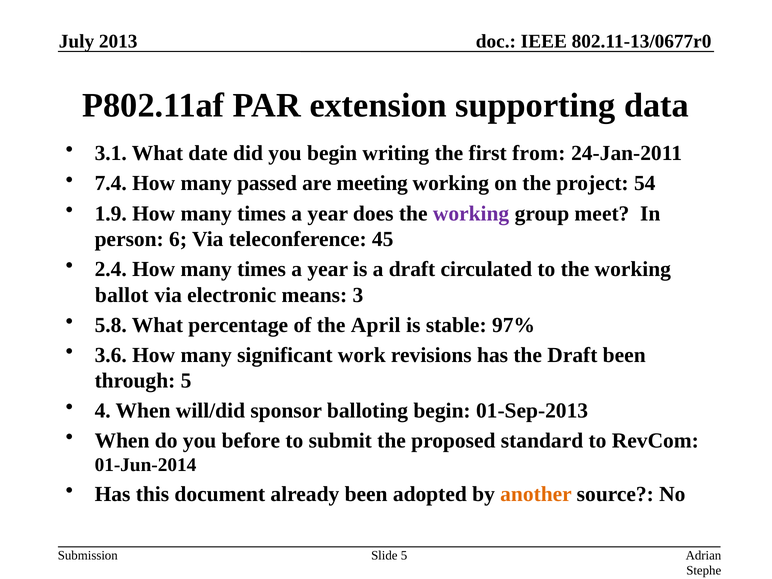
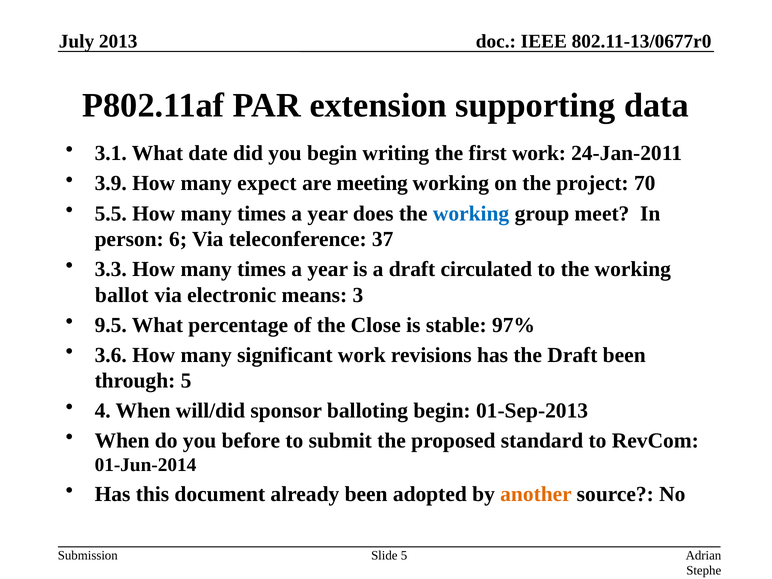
first from: from -> work (539, 153)
7.4: 7.4 -> 3.9 (111, 183)
passed: passed -> expect (267, 183)
54: 54 -> 70 (645, 183)
1.9: 1.9 -> 5.5 (111, 213)
working colour: purple -> blue (471, 213)
45: 45 -> 37 (383, 239)
2.4: 2.4 -> 3.3 (111, 269)
5.8: 5.8 -> 9.5 (111, 325)
April: April -> Close (376, 325)
